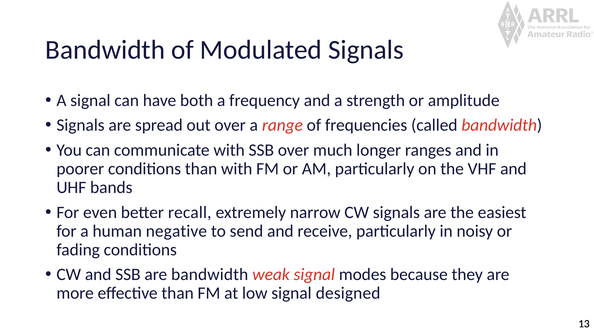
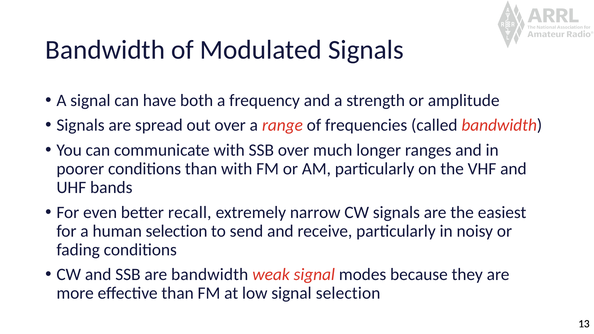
human negative: negative -> selection (177, 231)
signal designed: designed -> selection (348, 293)
